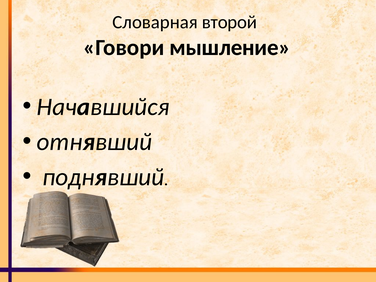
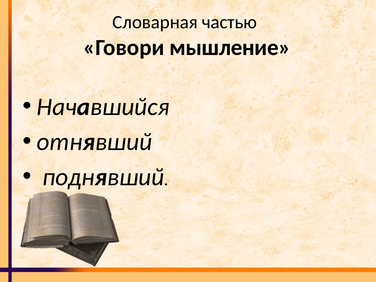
второй: второй -> частью (229, 22)
